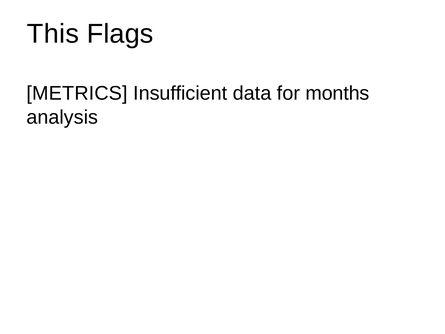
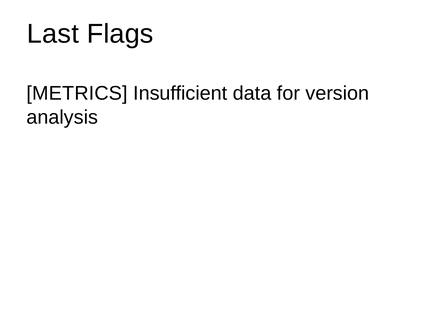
This: This -> Last (53, 34)
months: months -> version (337, 93)
